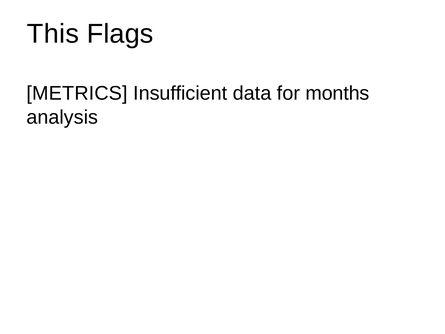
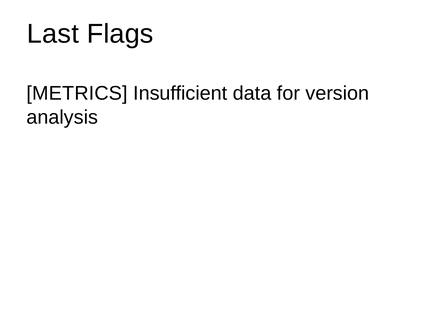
This: This -> Last (53, 34)
months: months -> version (337, 93)
